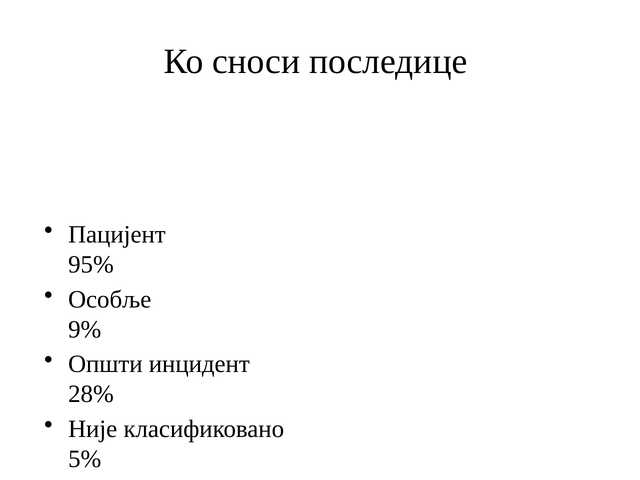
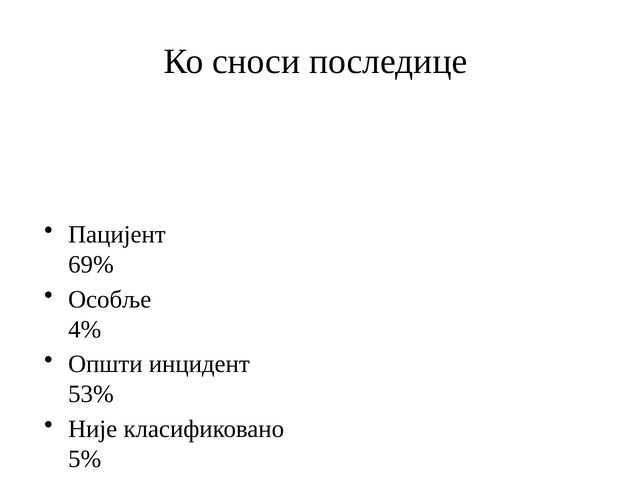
95%: 95% -> 69% (91, 265)
9%: 9% -> 4% (85, 329)
28%: 28% -> 53% (91, 394)
